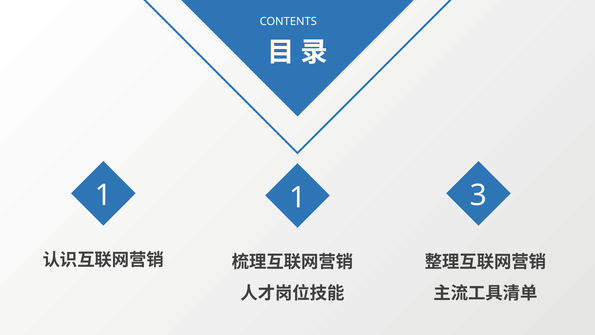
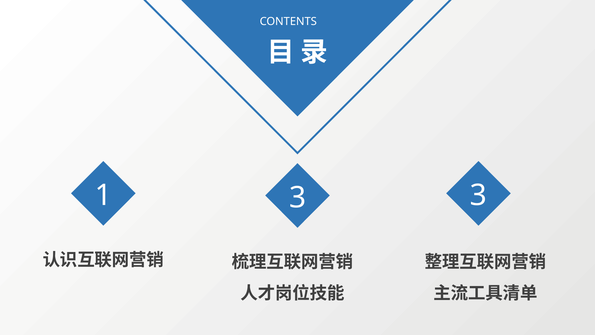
1 1: 1 -> 3 (298, 197)
